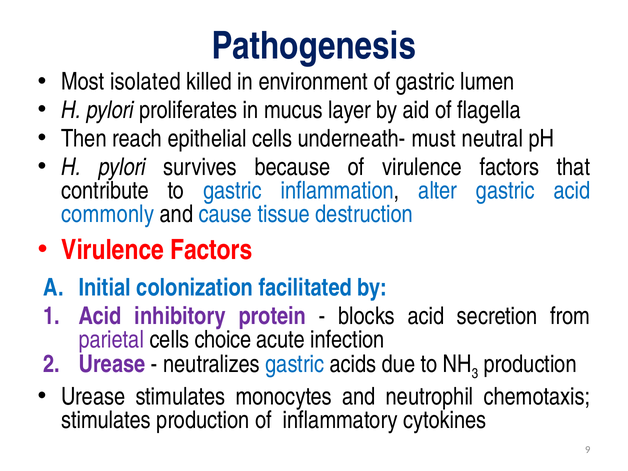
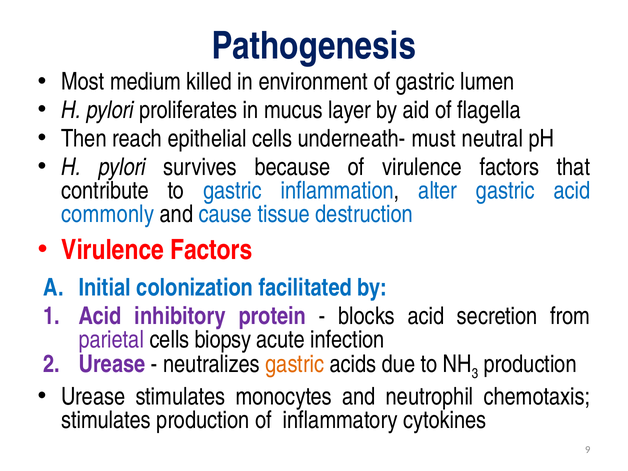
isolated: isolated -> medium (145, 82)
choice: choice -> biopsy (223, 340)
gastric colour: blue -> orange (295, 364)
